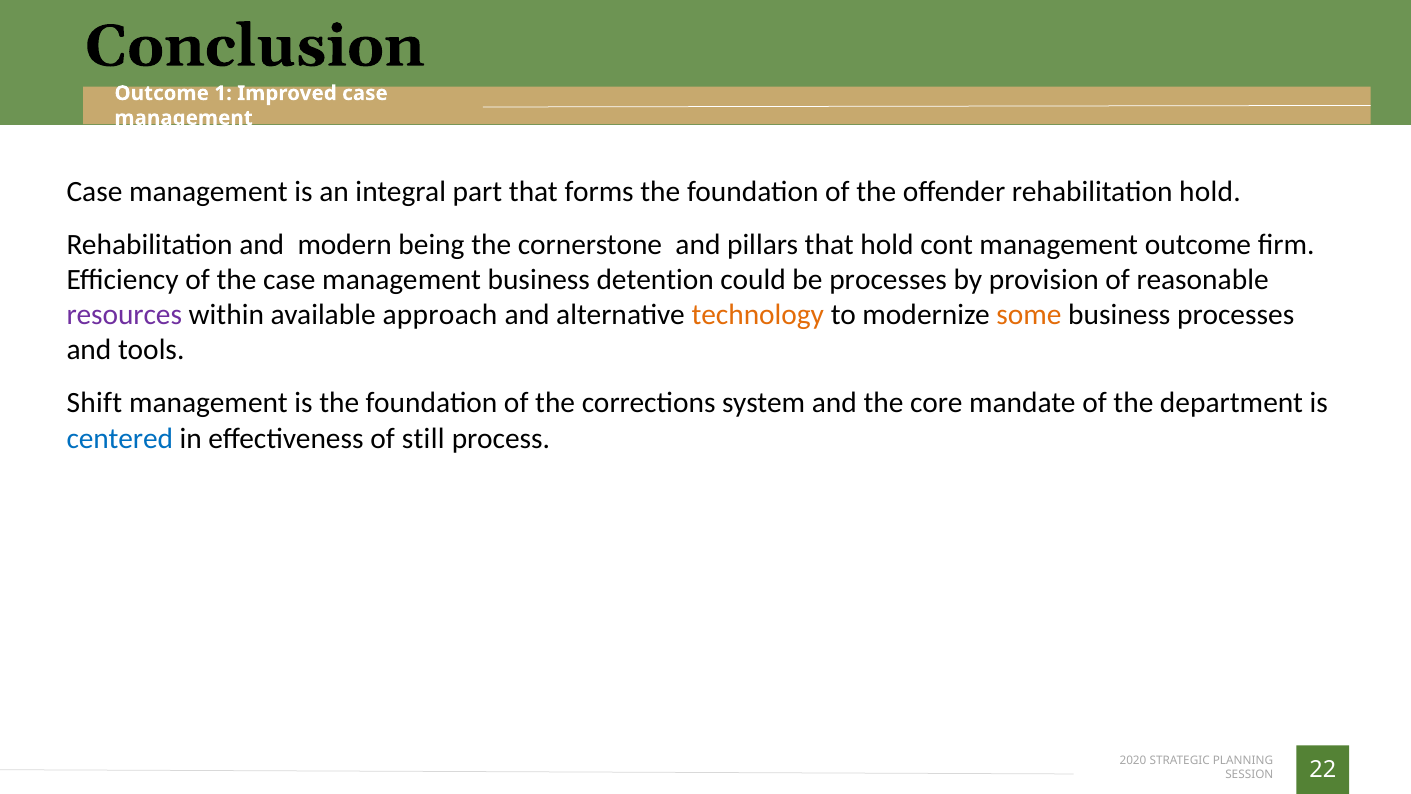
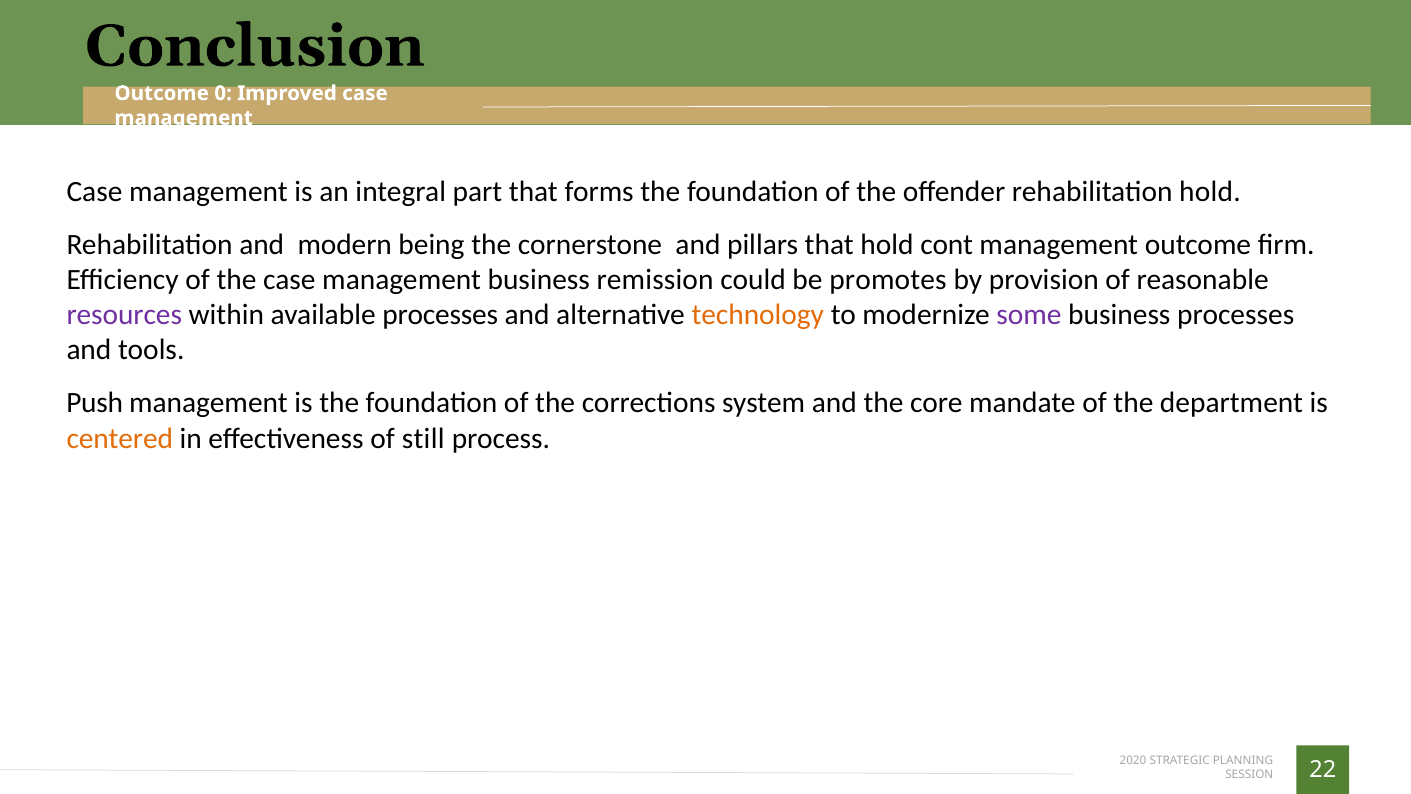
1: 1 -> 0 (223, 93)
detention: detention -> remission (655, 280)
be processes: processes -> promotes (888, 280)
available approach: approach -> processes (440, 315)
some colour: orange -> purple (1029, 315)
Shift: Shift -> Push (95, 403)
centered colour: blue -> orange (120, 438)
